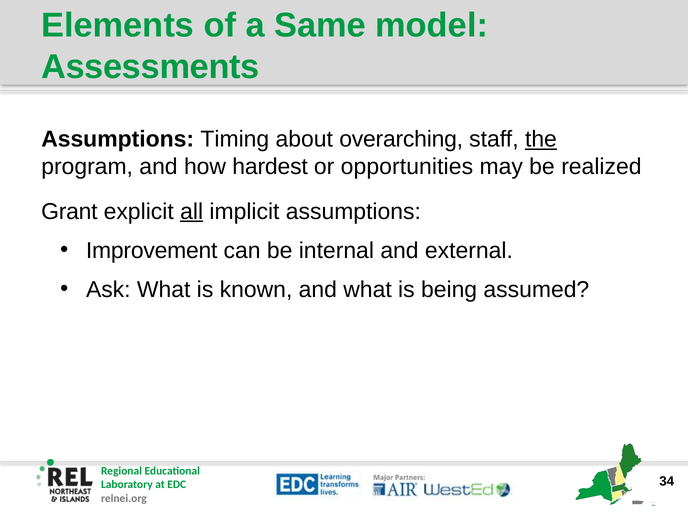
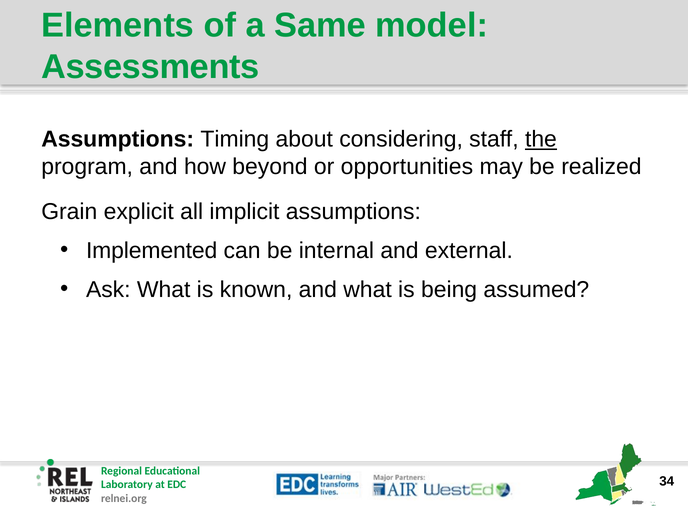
overarching: overarching -> considering (401, 139)
hardest: hardest -> beyond (270, 167)
Grant: Grant -> Grain (69, 211)
all underline: present -> none (192, 211)
Improvement: Improvement -> Implemented (152, 250)
